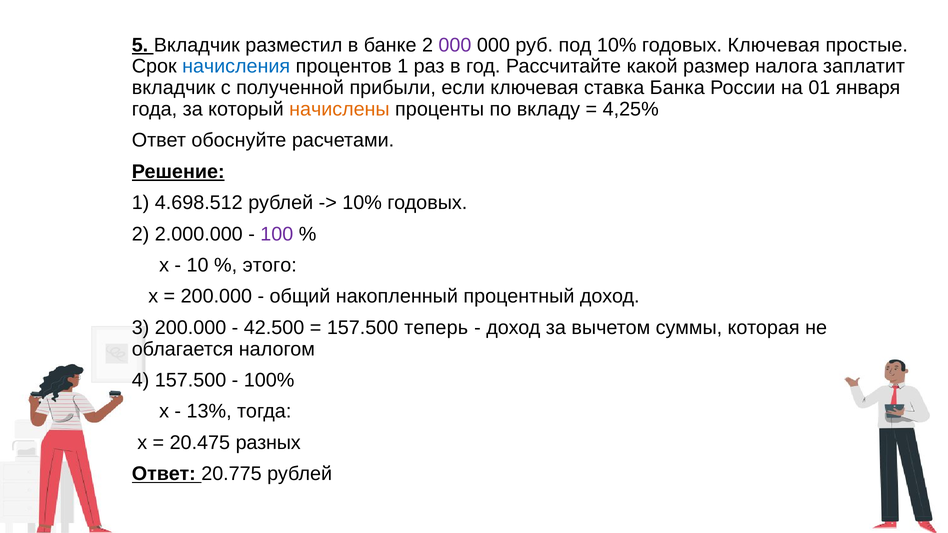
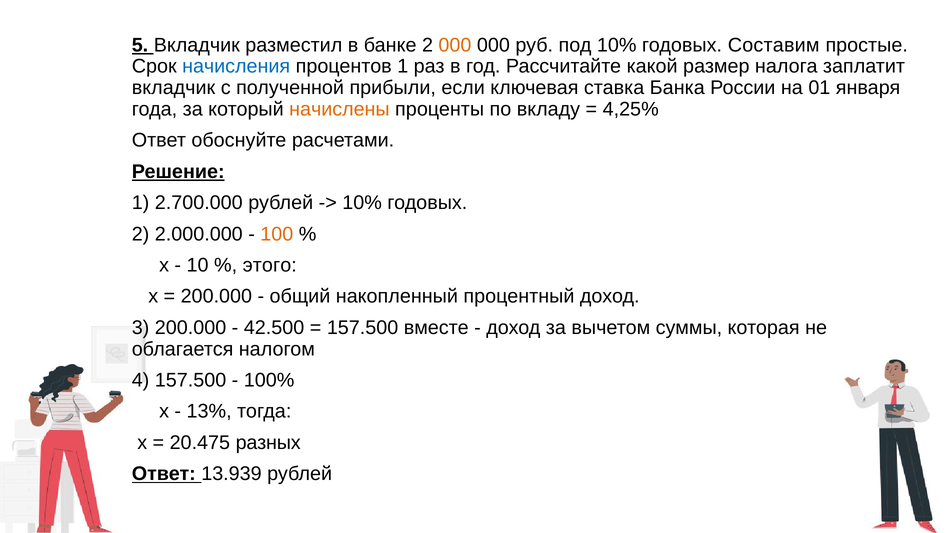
000 colour: purple -> orange (455, 45)
годовых Ключевая: Ключевая -> Составим (774, 45)
4.698.512: 4.698.512 -> 2.700.000 (199, 203)
100 colour: purple -> orange (277, 234)
теперь: теперь -> вместе (436, 328)
20.775: 20.775 -> 13.939 (231, 474)
